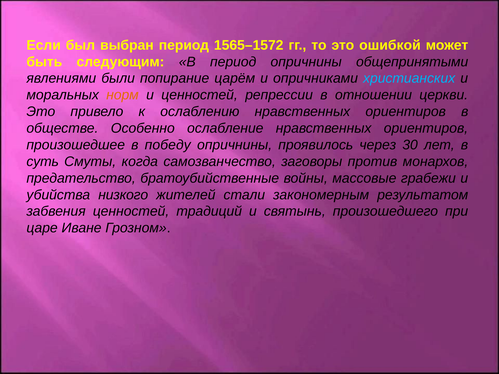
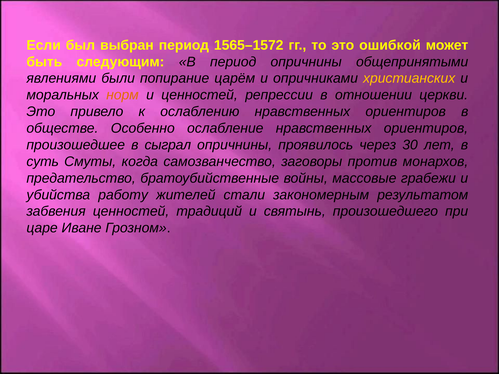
христианских colour: light blue -> yellow (409, 78)
победу: победу -> сыграл (168, 145)
низкого: низкого -> работу (123, 195)
